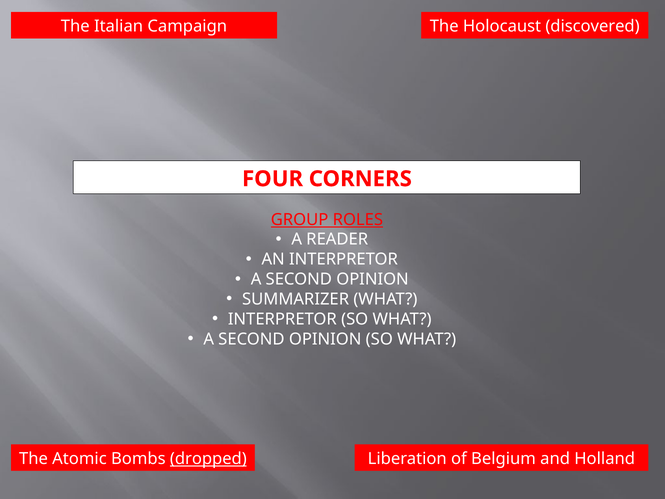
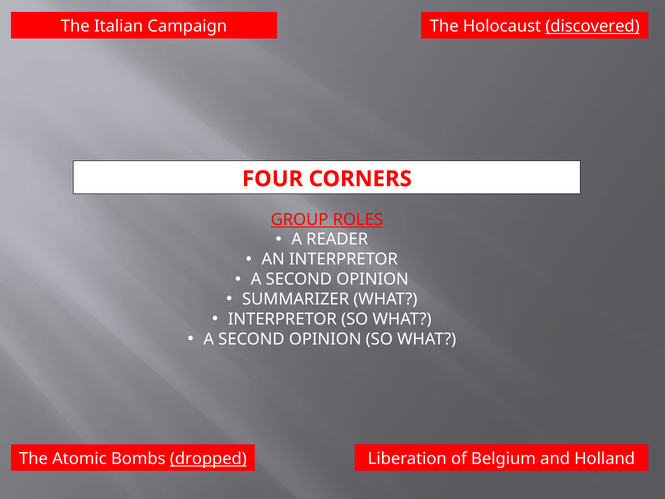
discovered underline: none -> present (593, 26)
